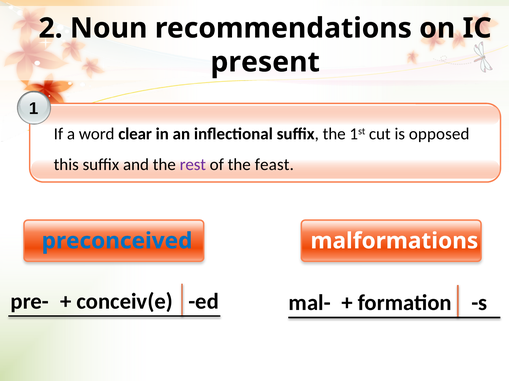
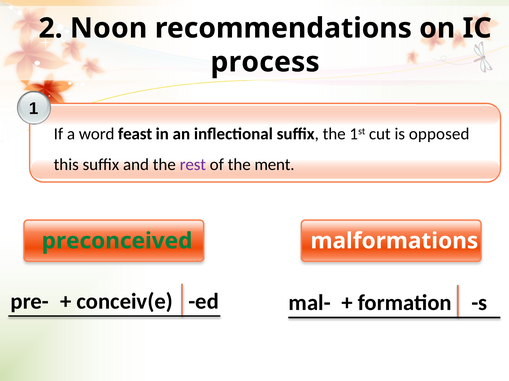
Noun: Noun -> Noon (109, 28)
present: present -> process (265, 62)
clear: clear -> feast (135, 134)
feast: feast -> ment (275, 165)
preconceived colour: blue -> green (117, 241)
